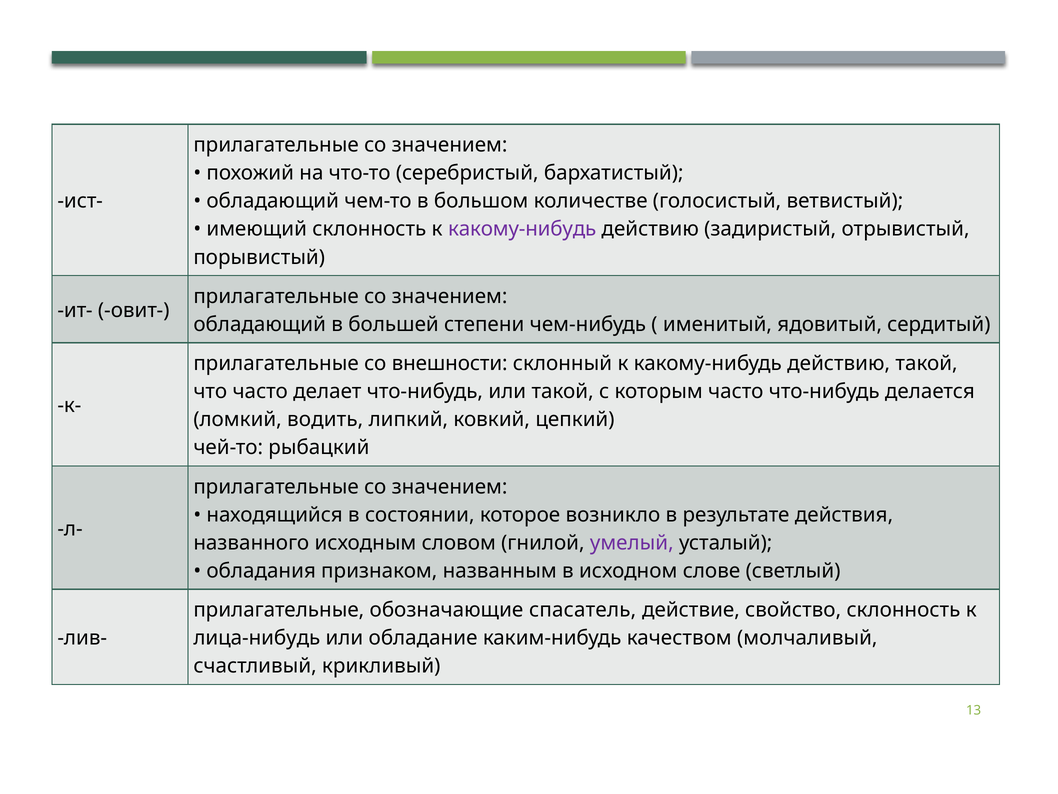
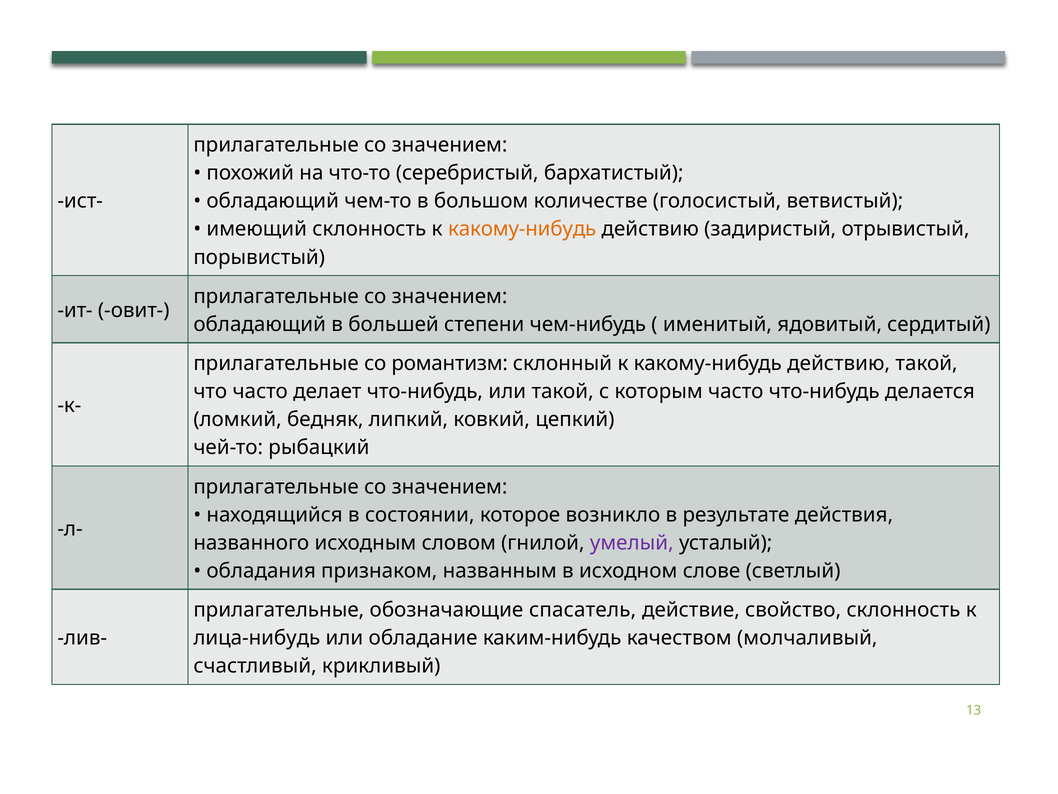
какому-нибудь colour: purple -> orange (522, 229)
внешности: внешности -> романтизм (450, 363)
водить: водить -> бедняк (325, 419)
